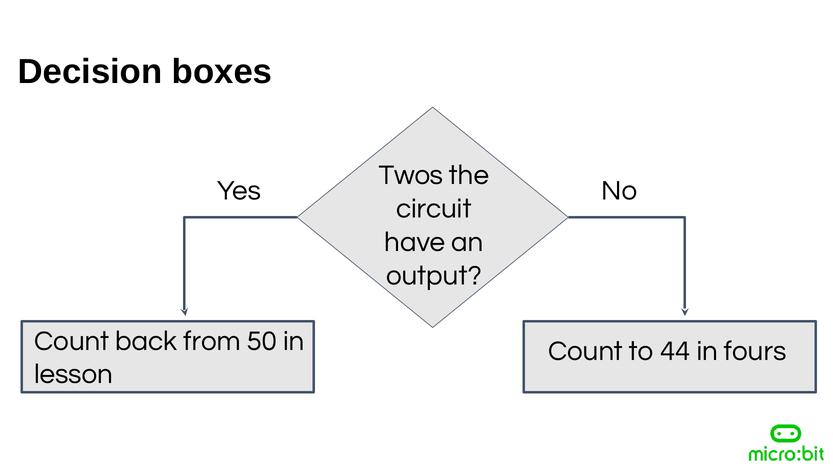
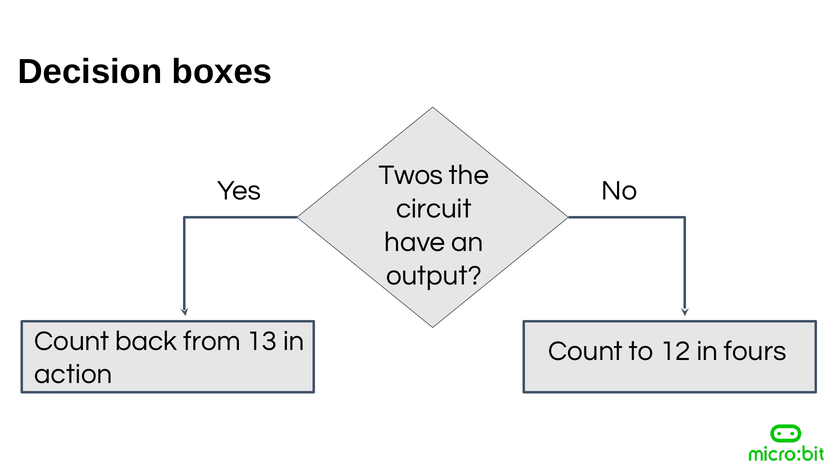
50: 50 -> 13 (262, 341)
44: 44 -> 12 (675, 351)
lesson: lesson -> action (73, 374)
